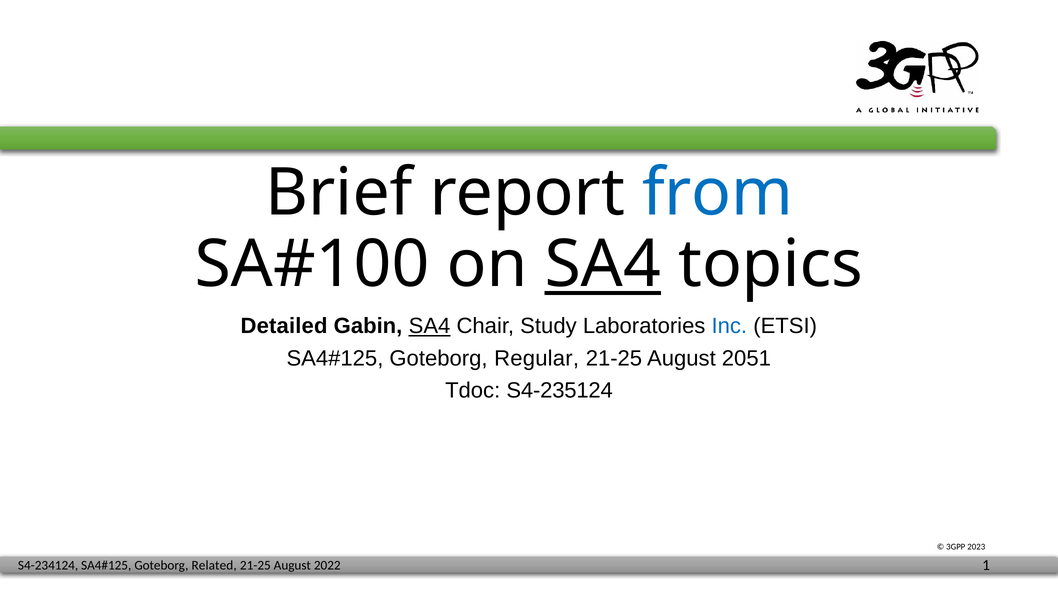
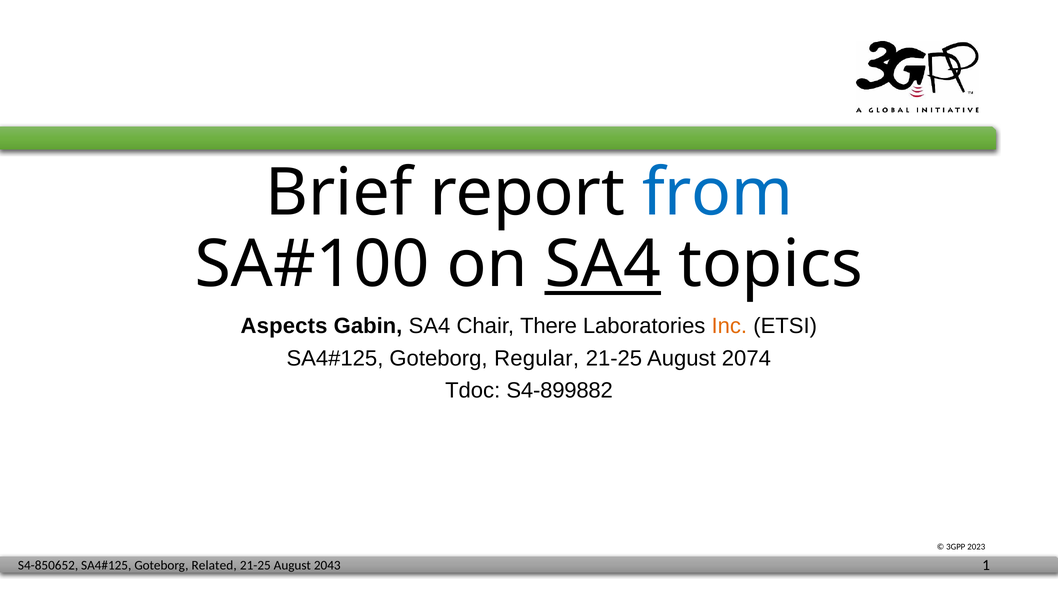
Detailed: Detailed -> Aspects (284, 326)
SA4 underline: present -> none (430, 326)
Study: Study -> There (549, 326)
Inc colour: blue -> orange (729, 326)
2051: 2051 -> 2074 (746, 358)
S4-235124: S4-235124 -> S4-899882 (560, 391)
S4-234124: S4-234124 -> S4-850652 (48, 566)
2022: 2022 -> 2043 (327, 566)
